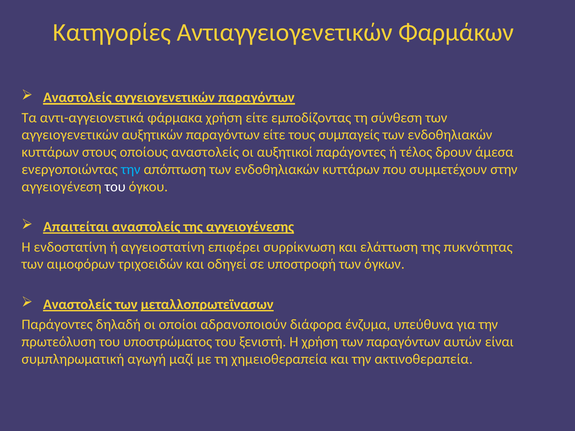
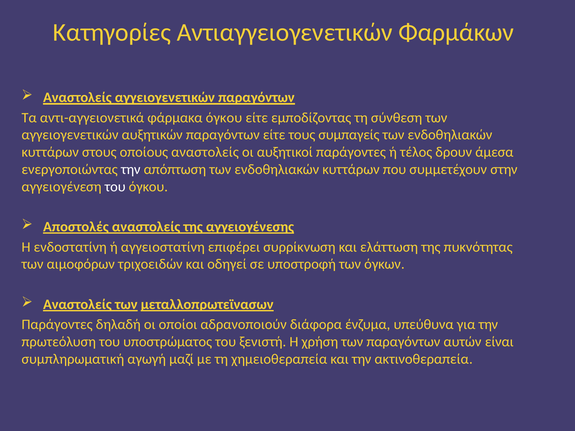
φάρμακα χρήση: χρήση -> όγκου (224, 118)
την colour: light blue -> white (131, 169)
Απαιτείται: Απαιτείται -> Αποστολές (76, 227)
